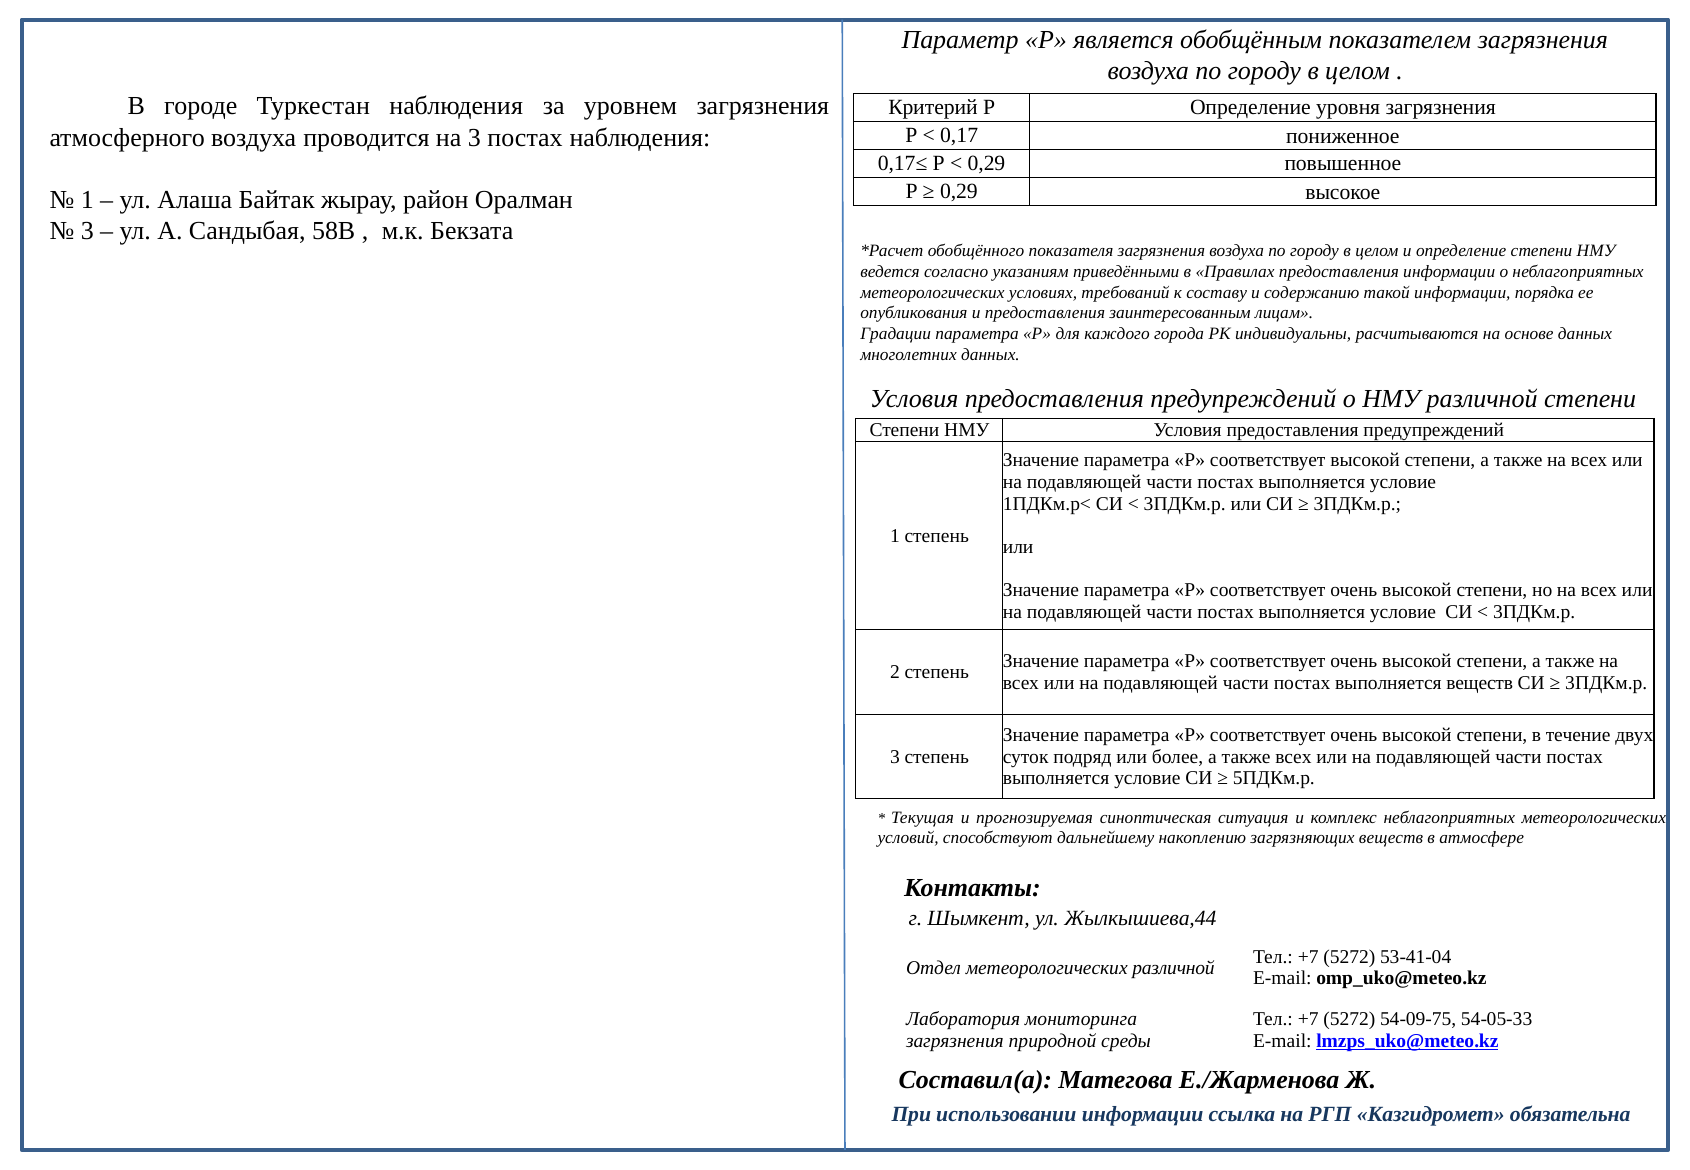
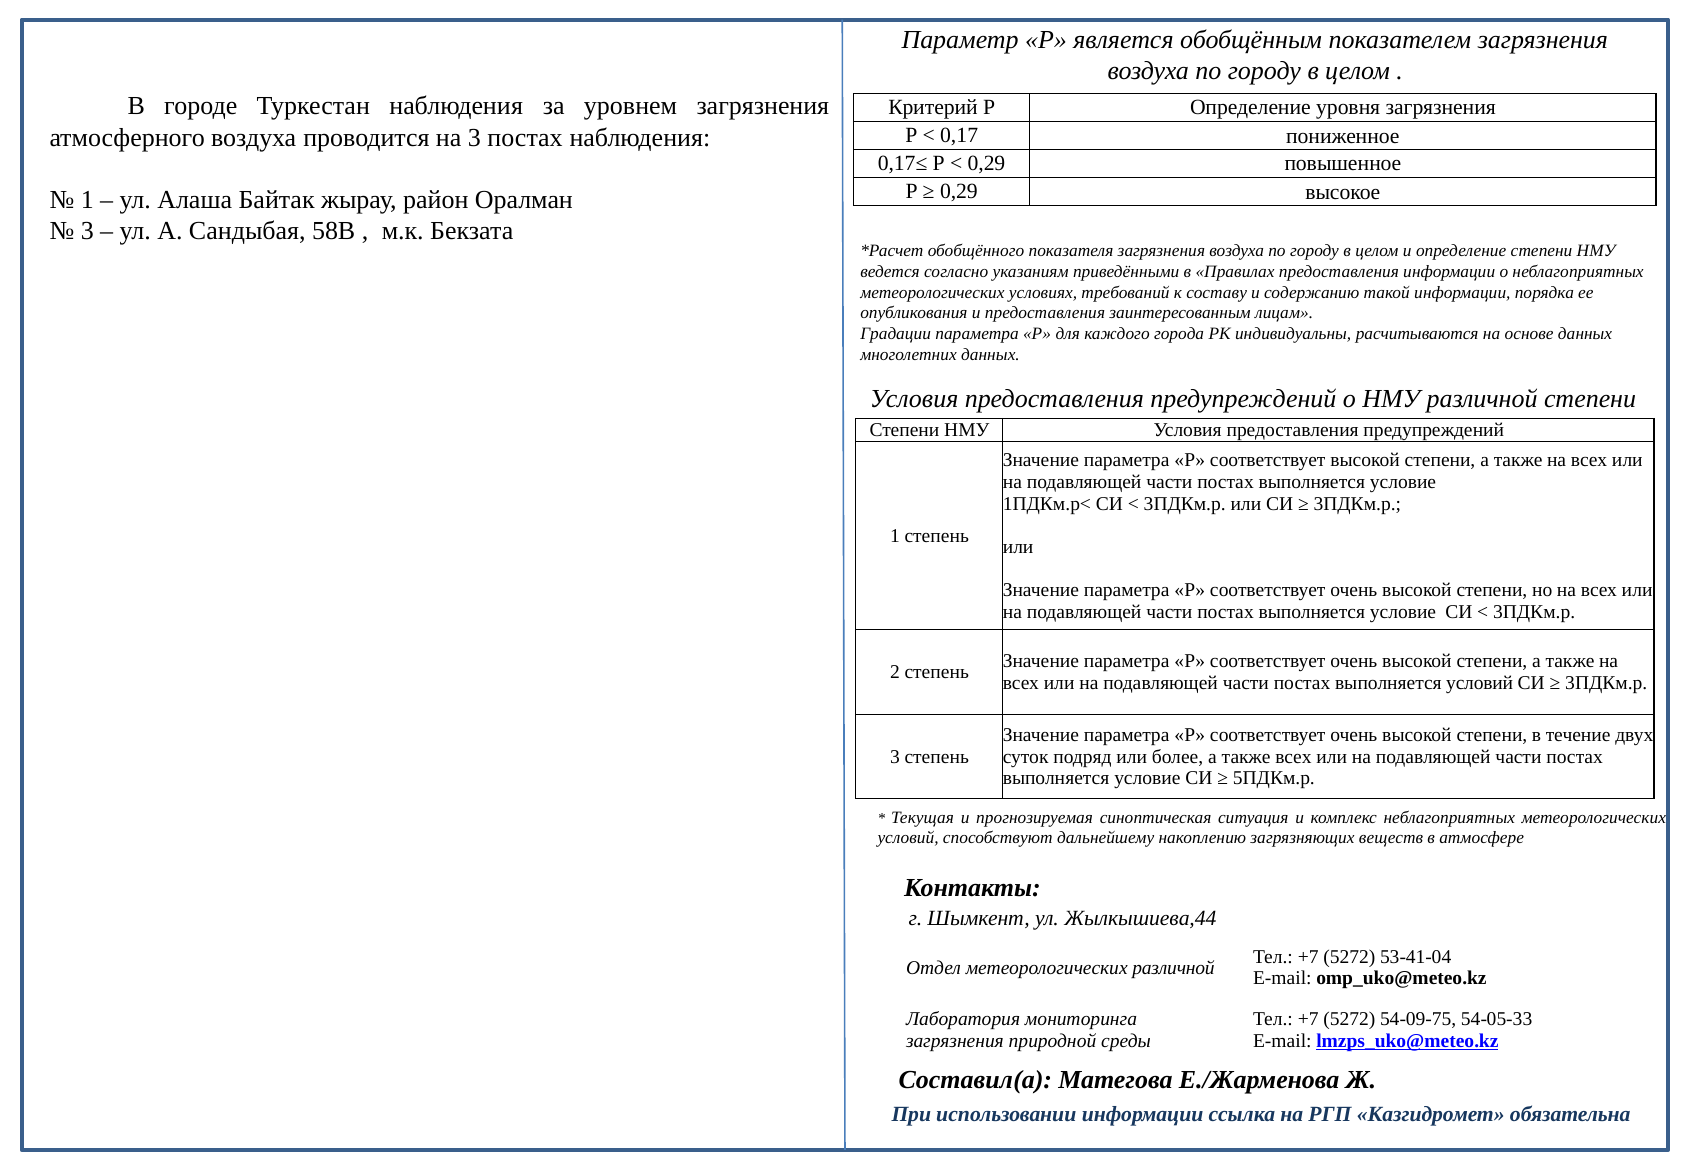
выполняется веществ: веществ -> условий (1480, 683)
